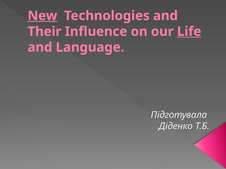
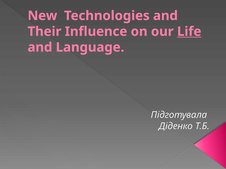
New underline: present -> none (42, 16)
